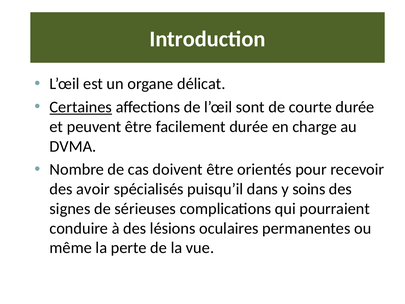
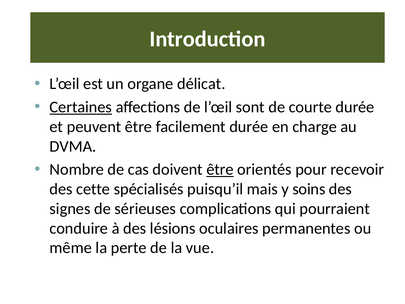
être underline: none -> present (220, 169)
avoir: avoir -> cette (93, 189)
dans: dans -> mais (262, 189)
